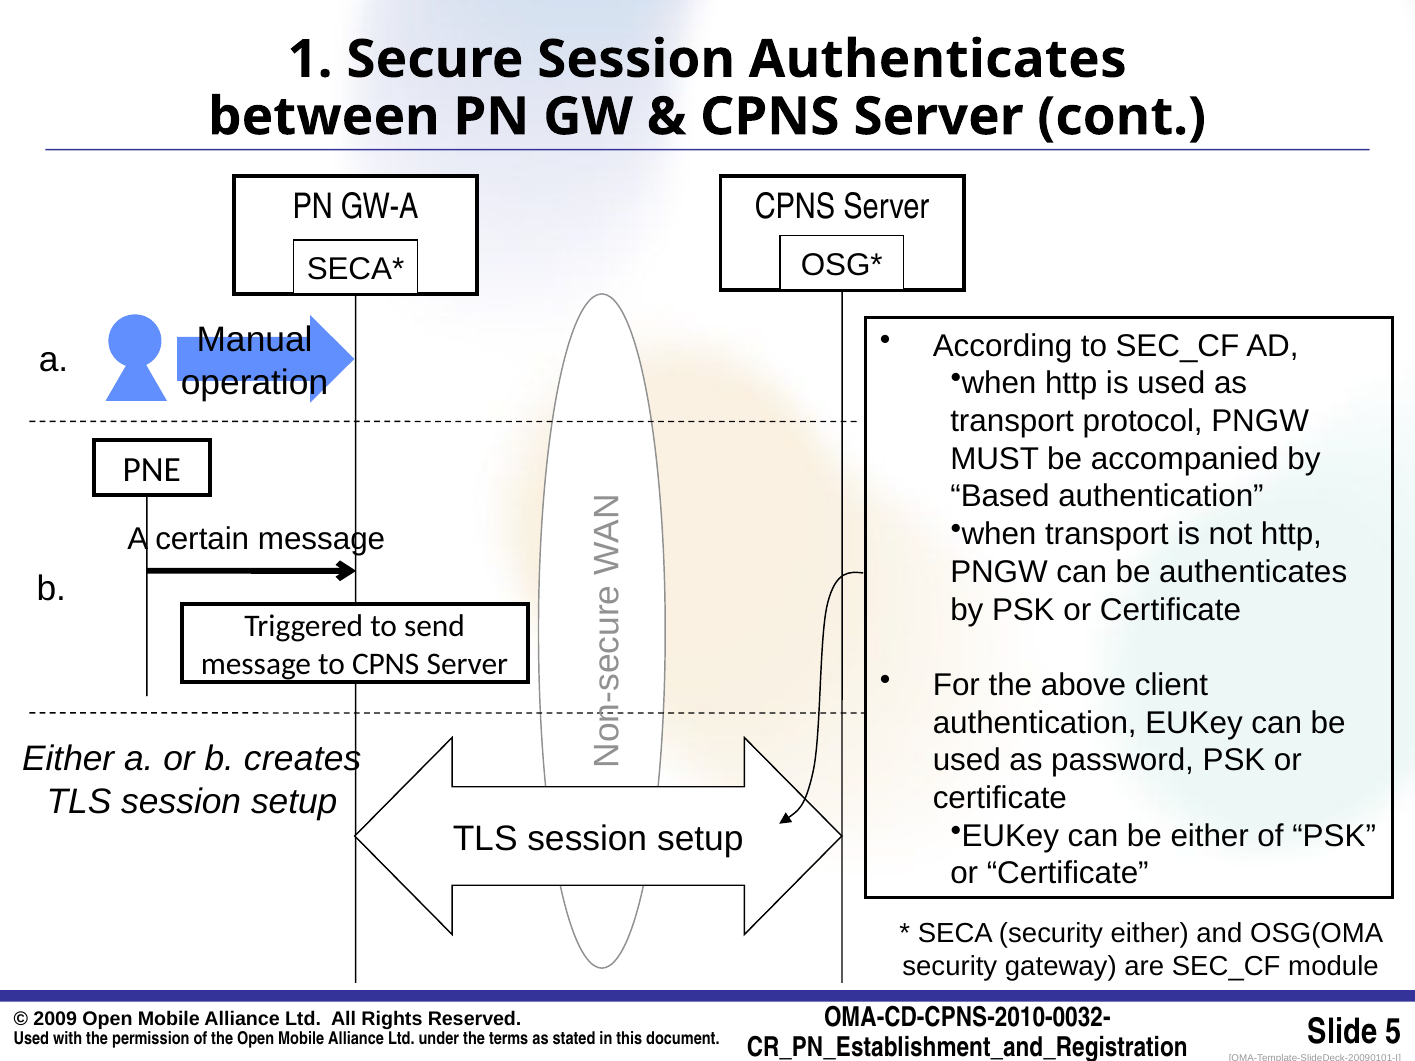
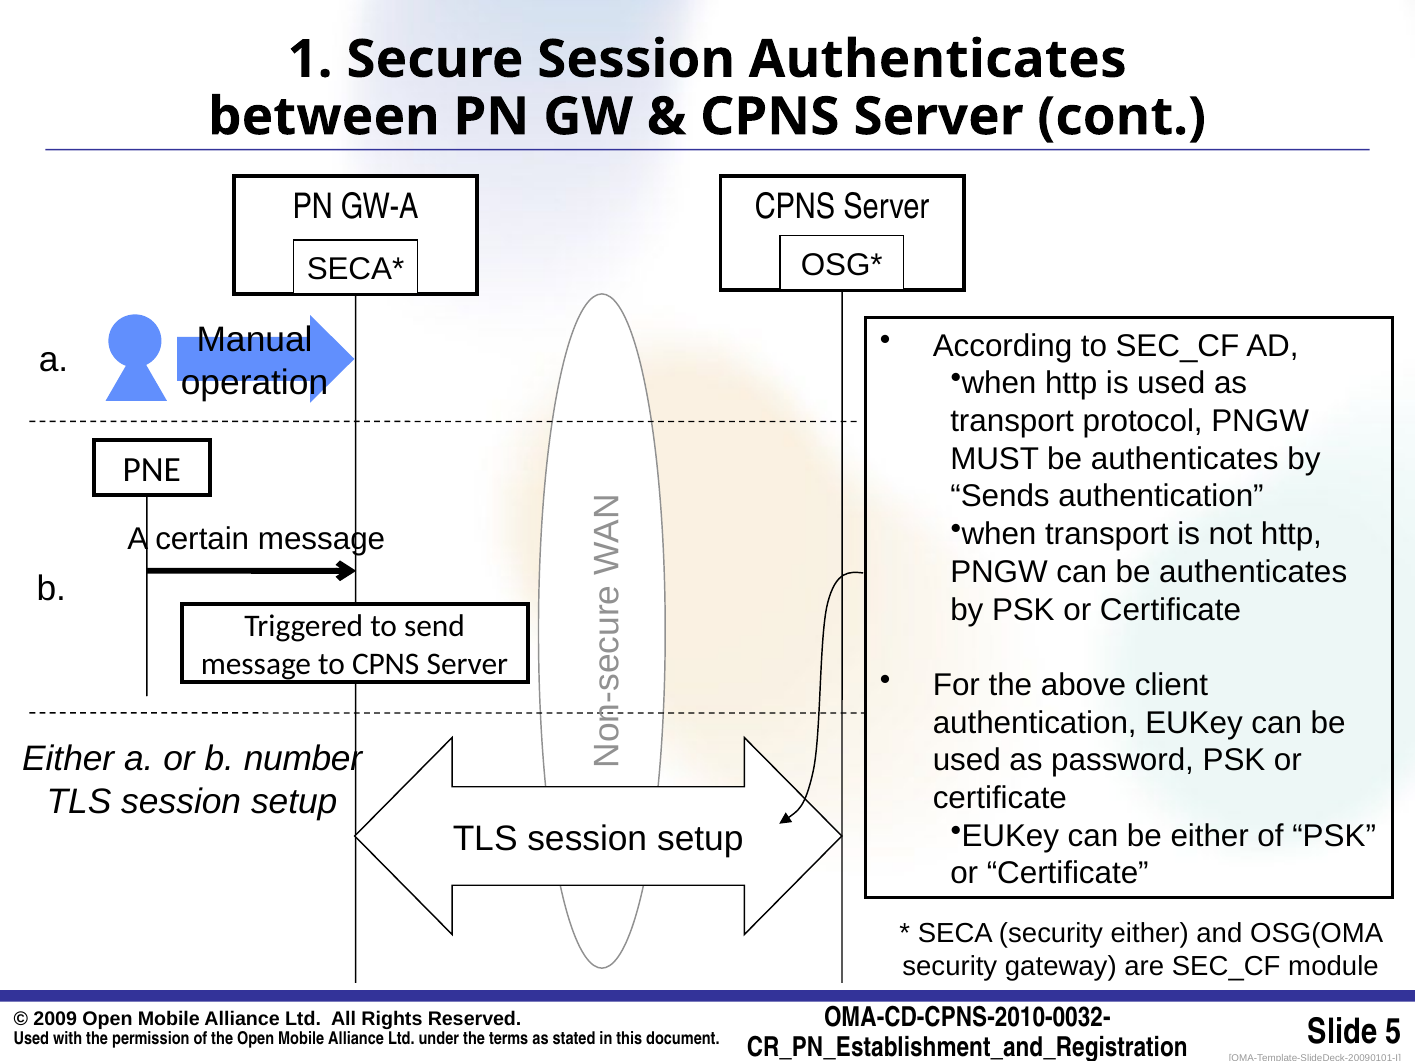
MUST be accompanied: accompanied -> authenticates (1185, 459)
Based: Based -> Sends (1000, 497)
creates: creates -> number (303, 759)
